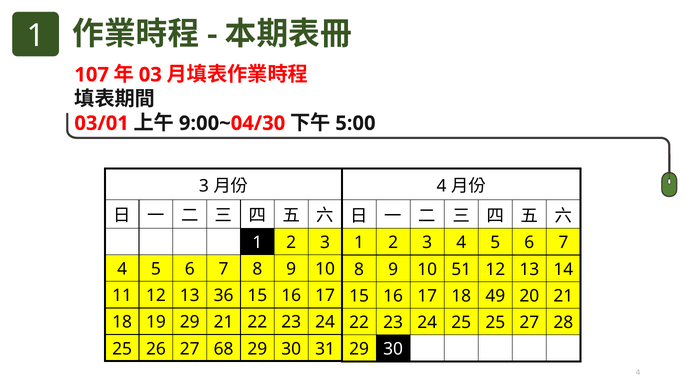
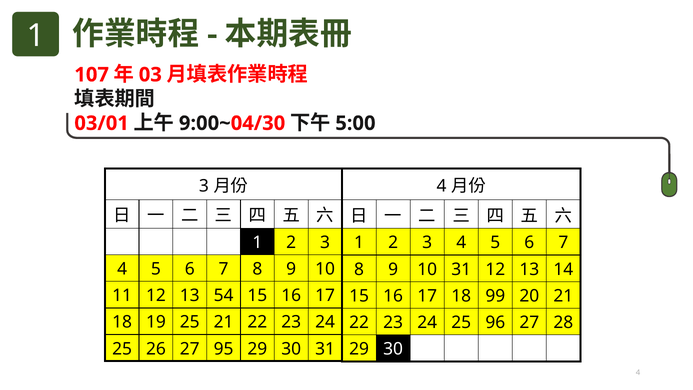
10 51: 51 -> 31 (461, 269)
36: 36 -> 54 (224, 296)
49: 49 -> 99 (495, 296)
19 29: 29 -> 25 (190, 322)
25 25: 25 -> 96 (495, 322)
68: 68 -> 95 (224, 349)
